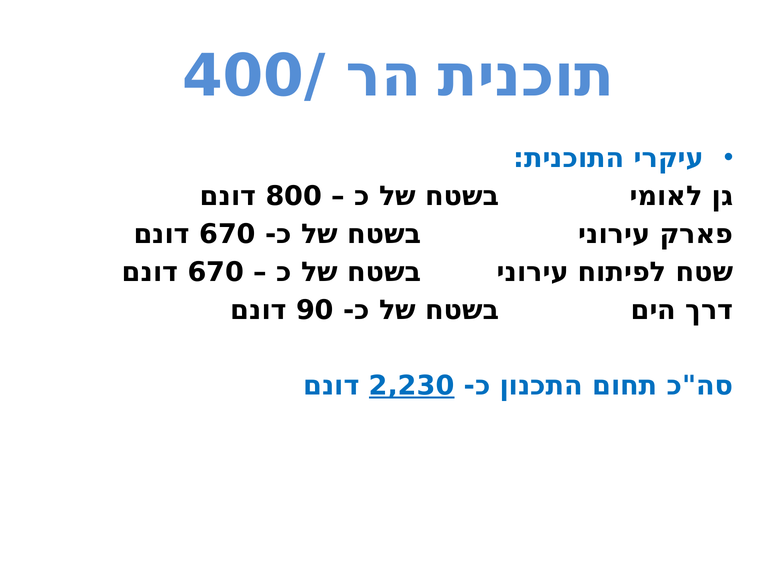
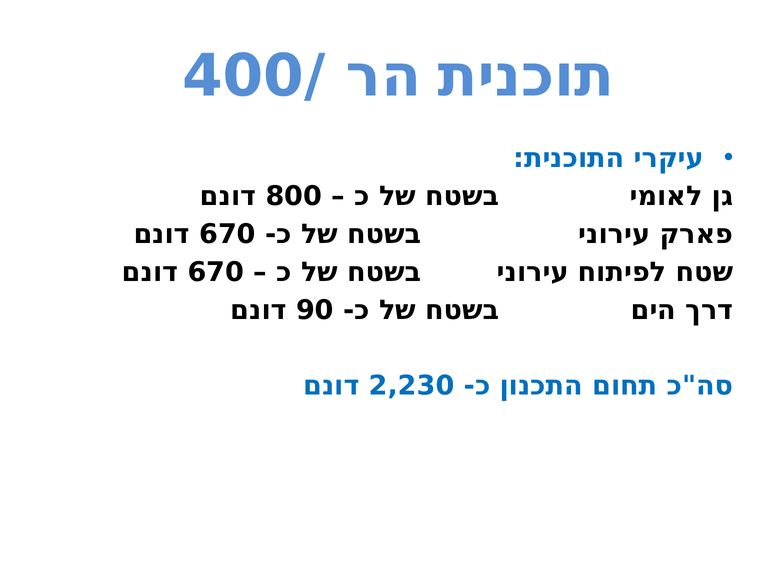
2,230 underline: present -> none (412, 386)
